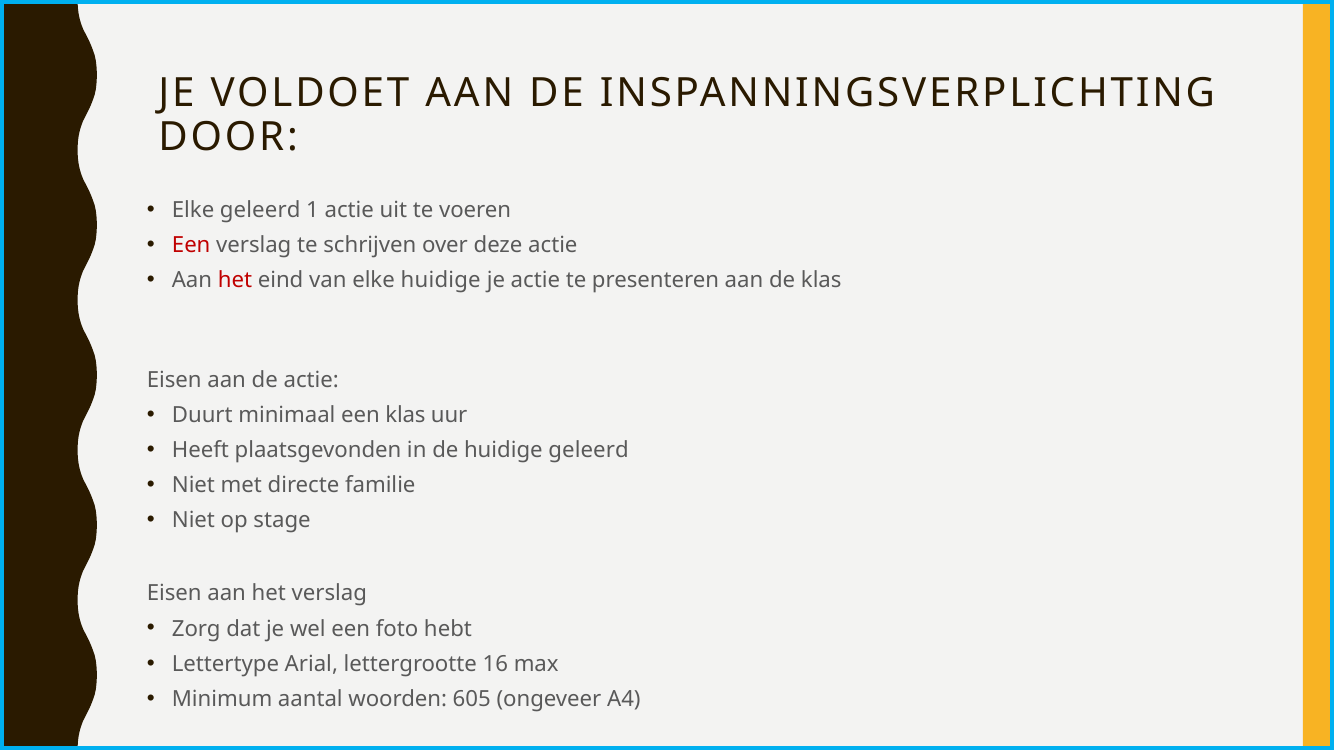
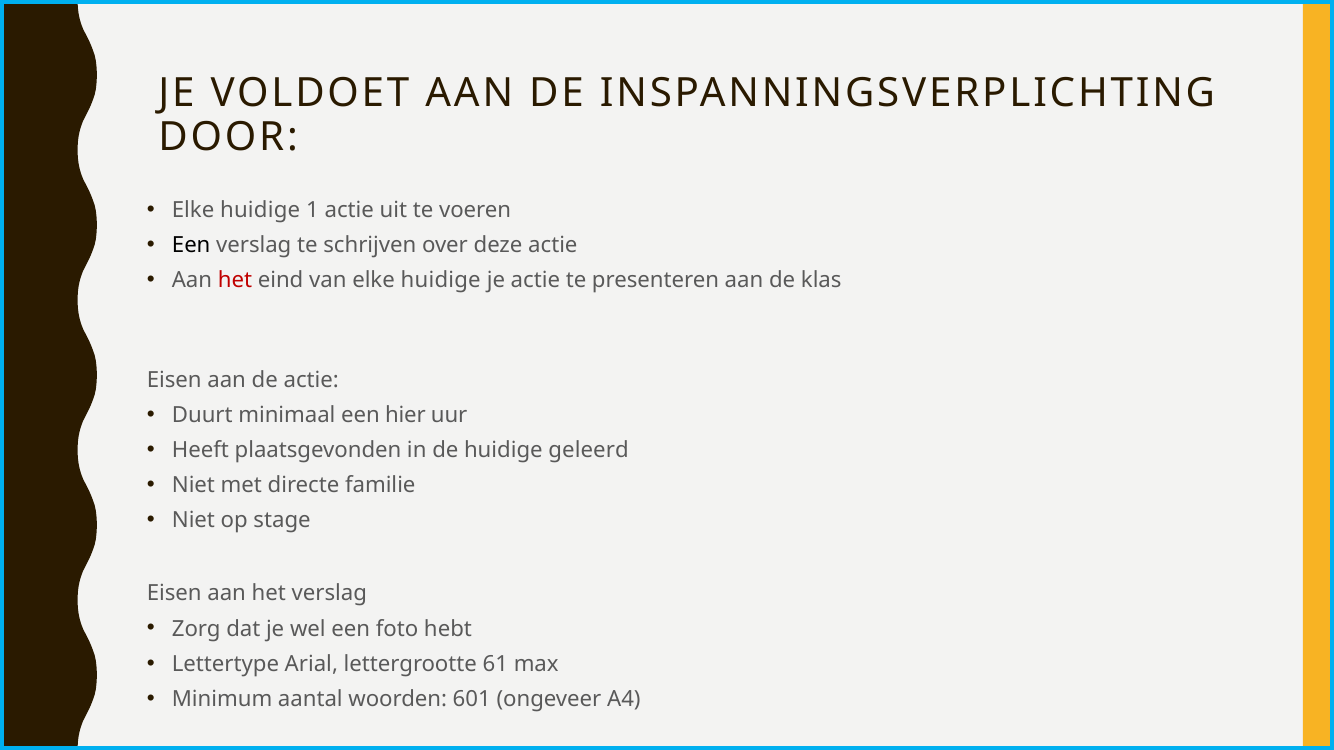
geleerd: geleerd -> huidige (260, 210)
Een colour: red -> black (191, 245)
een klas: klas -> hier (405, 415)
16: 16 -> 61 (495, 664)
605: 605 -> 601 (472, 699)
